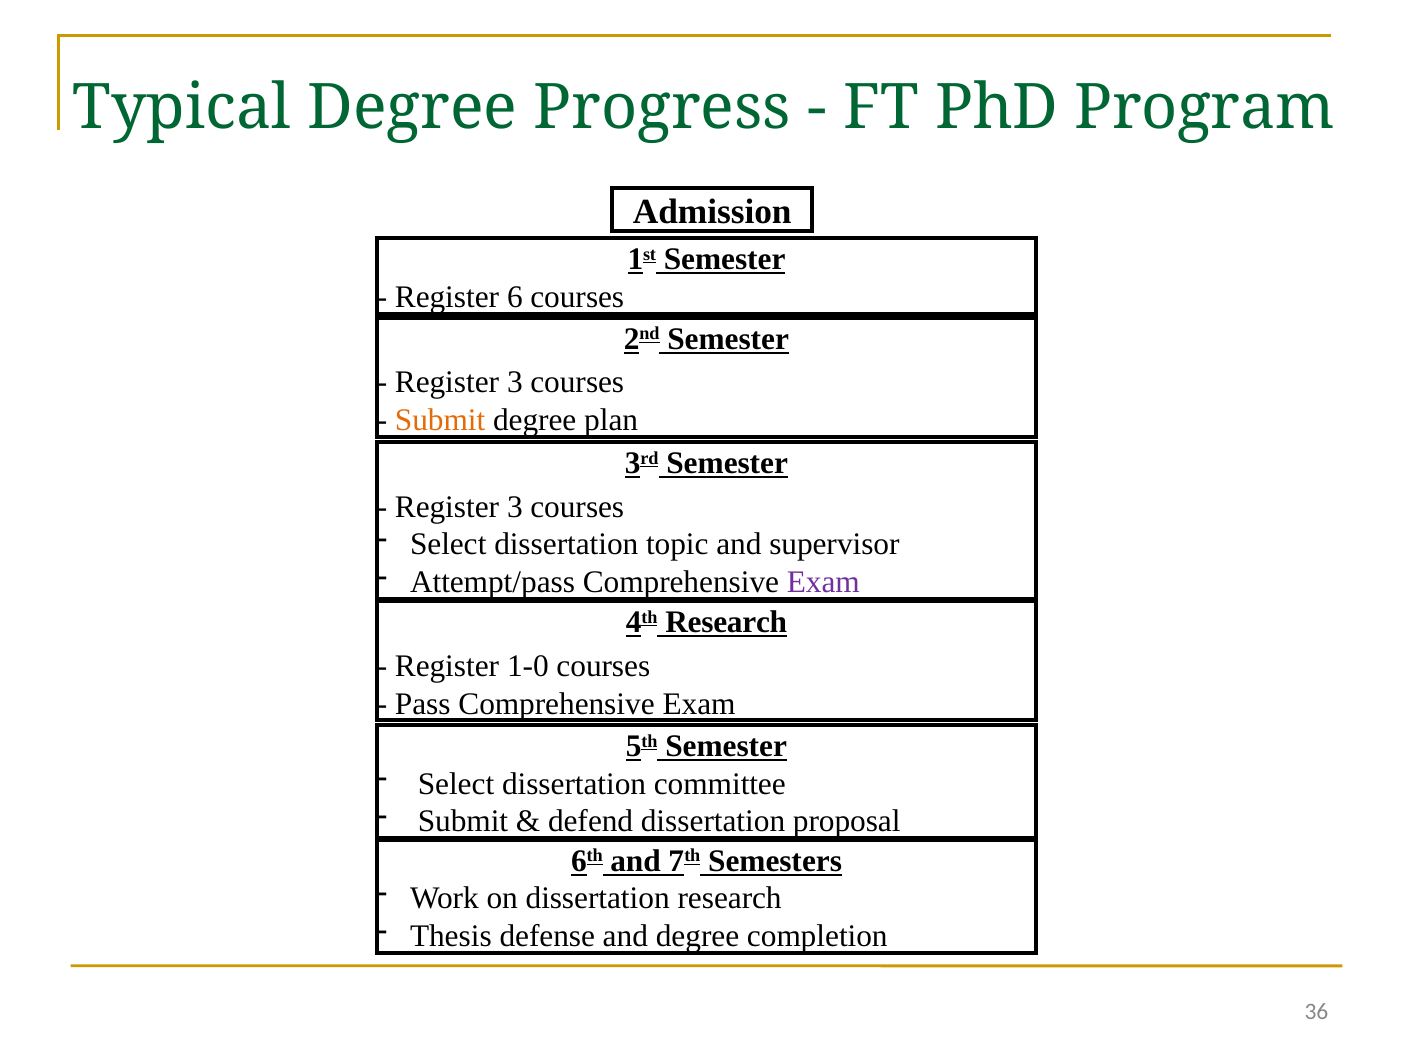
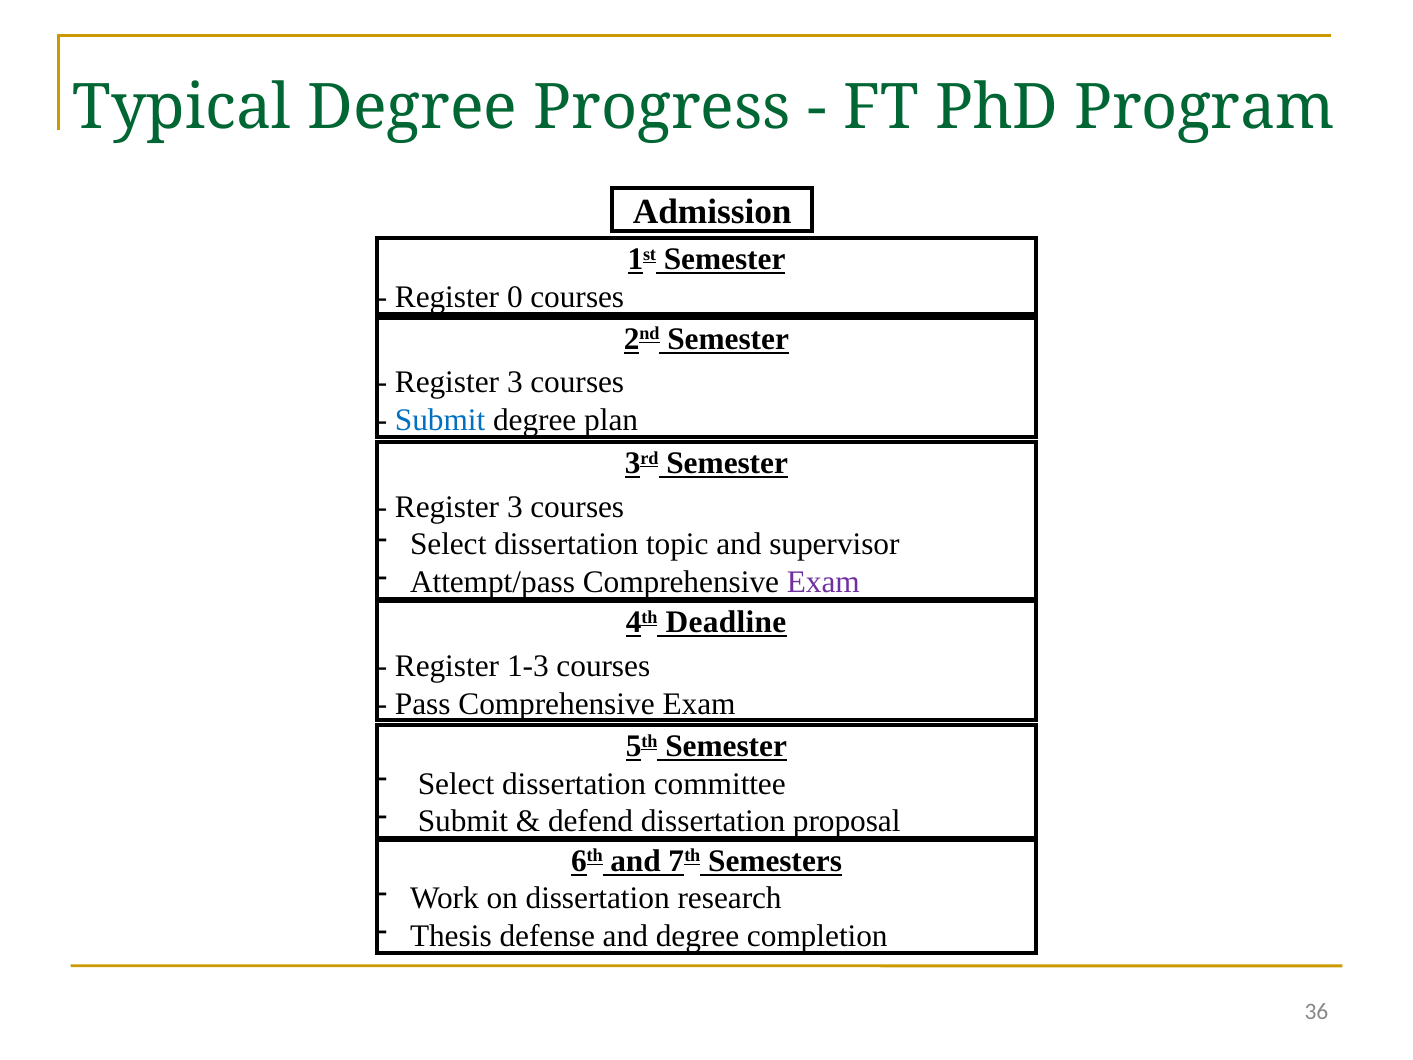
6: 6 -> 0 (515, 297)
Submit colour: orange -> blue (440, 420)
4th Research: Research -> Deadline (726, 622)
1-0: 1-0 -> 1-3 (528, 666)
